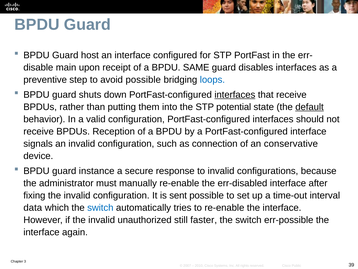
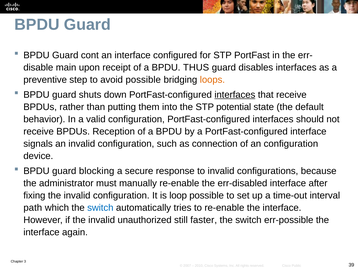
host: host -> cont (90, 55)
SAME: SAME -> THUS (196, 67)
loops colour: blue -> orange (212, 80)
default underline: present -> none (310, 107)
an conservative: conservative -> configuration (291, 143)
instance: instance -> blocking (97, 171)
sent: sent -> loop (178, 195)
data: data -> path (33, 207)
